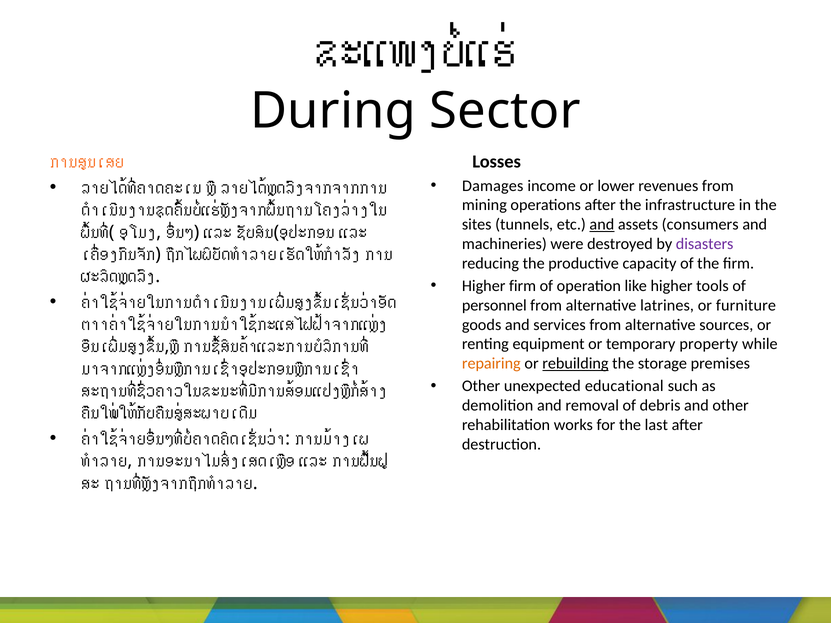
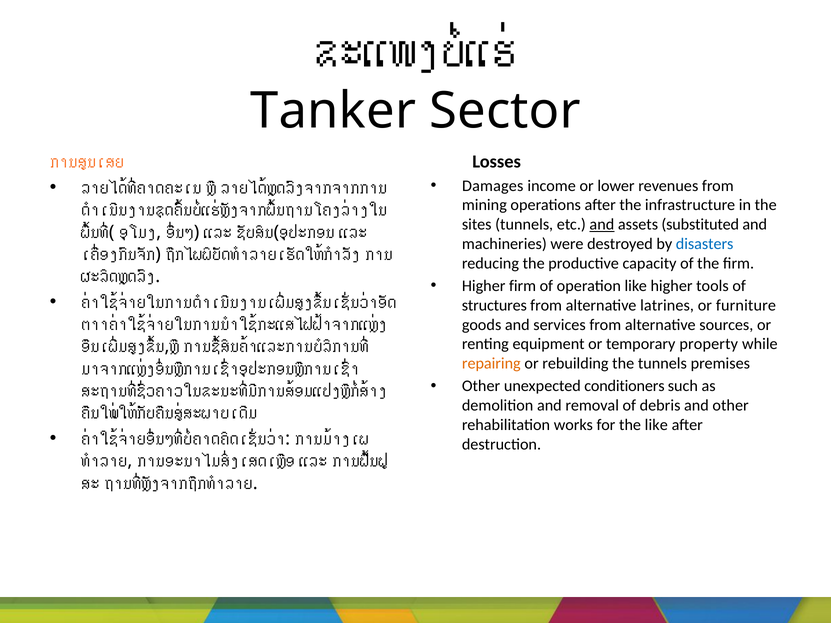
During: During -> Tanker (333, 111)
consumers: consumers -> substituted (700, 225)
disasters colour: purple -> blue (705, 244)
personnel: personnel -> structures (494, 305)
rebuilding underline: present -> none (575, 364)
the storage: storage -> tunnels (662, 364)
educational: educational -> conditioners (624, 386)
the last: last -> like (656, 425)
